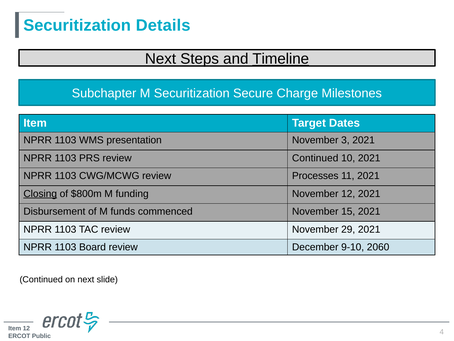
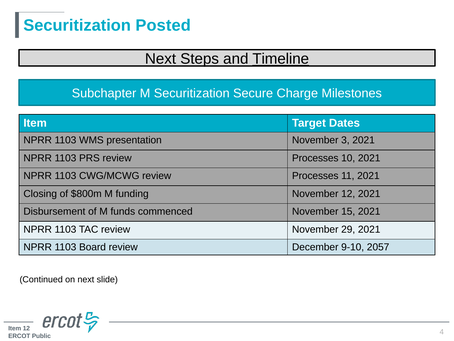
Details: Details -> Posted (163, 25)
PRS review Continued: Continued -> Processes (315, 158)
Closing underline: present -> none (40, 193)
2060: 2060 -> 2057 (378, 247)
